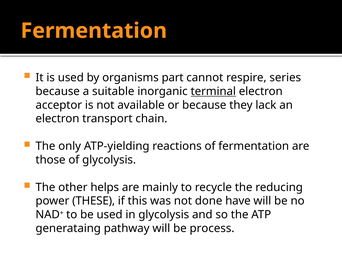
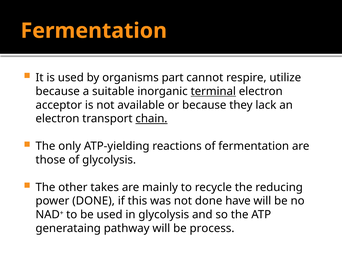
series: series -> utilize (285, 77)
chain underline: none -> present (151, 118)
helps: helps -> takes (105, 187)
power THESE: THESE -> DONE (94, 201)
